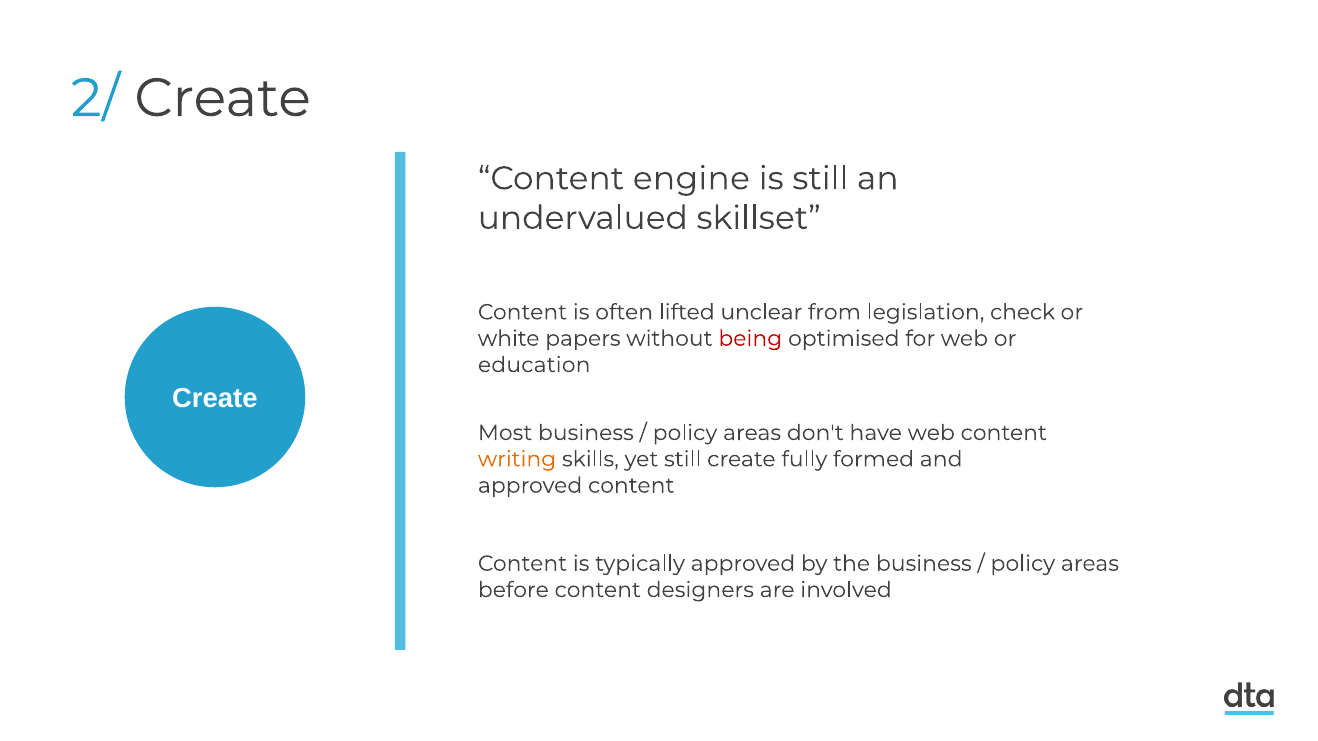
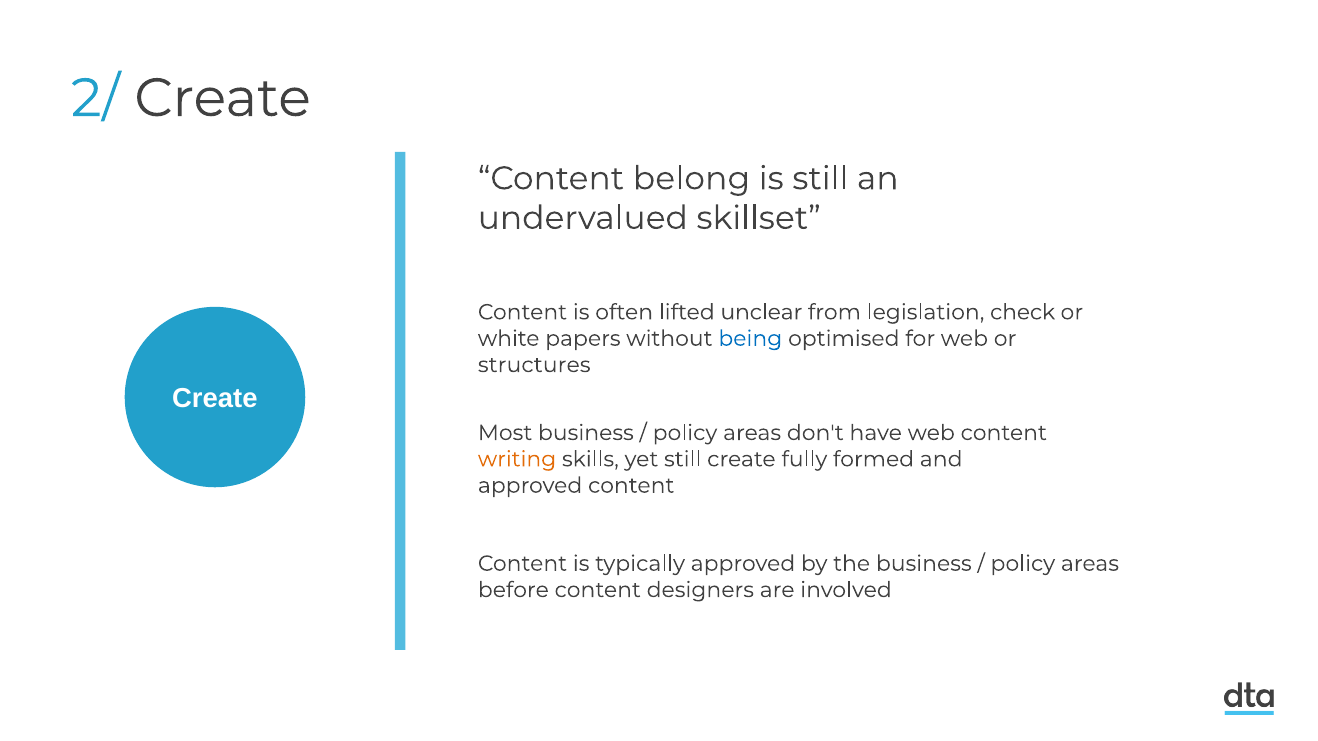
engine: engine -> belong (691, 179)
being colour: red -> blue (750, 339)
education: education -> structures (534, 365)
